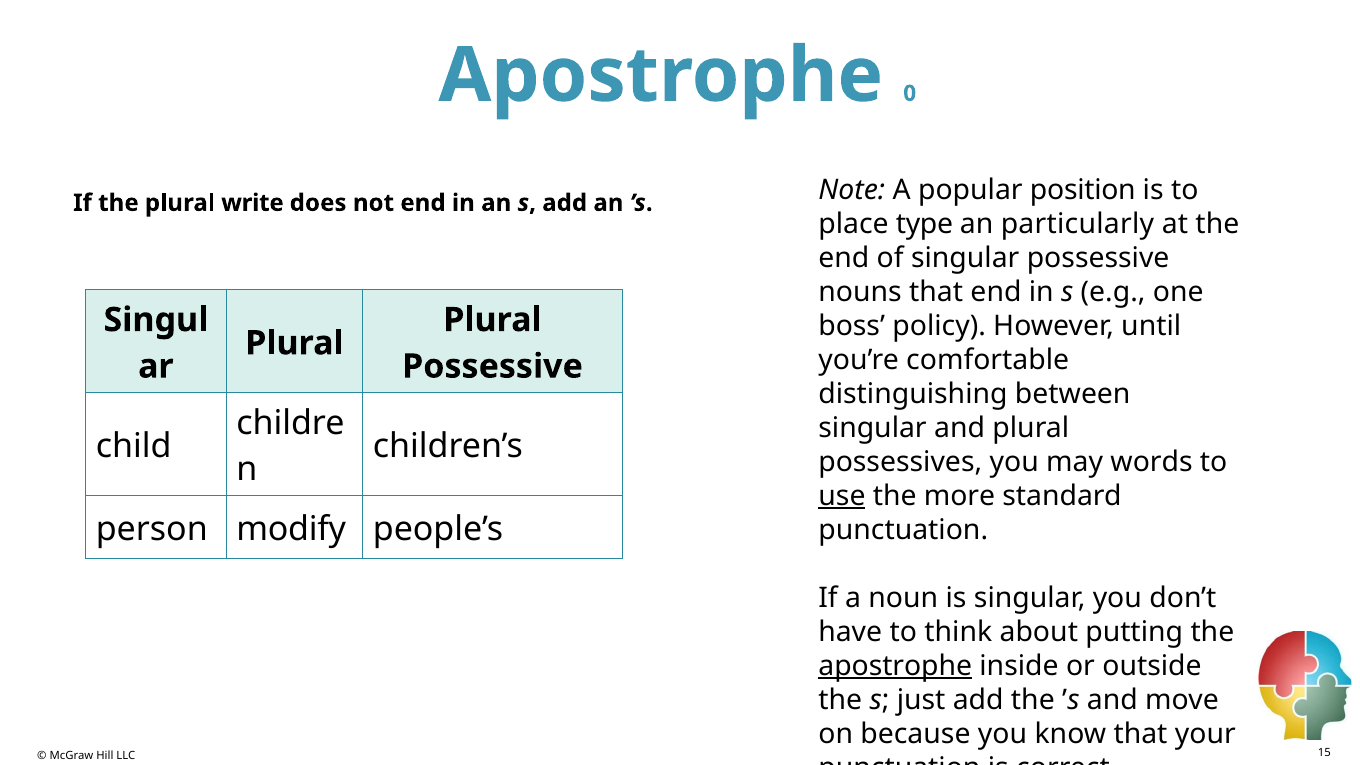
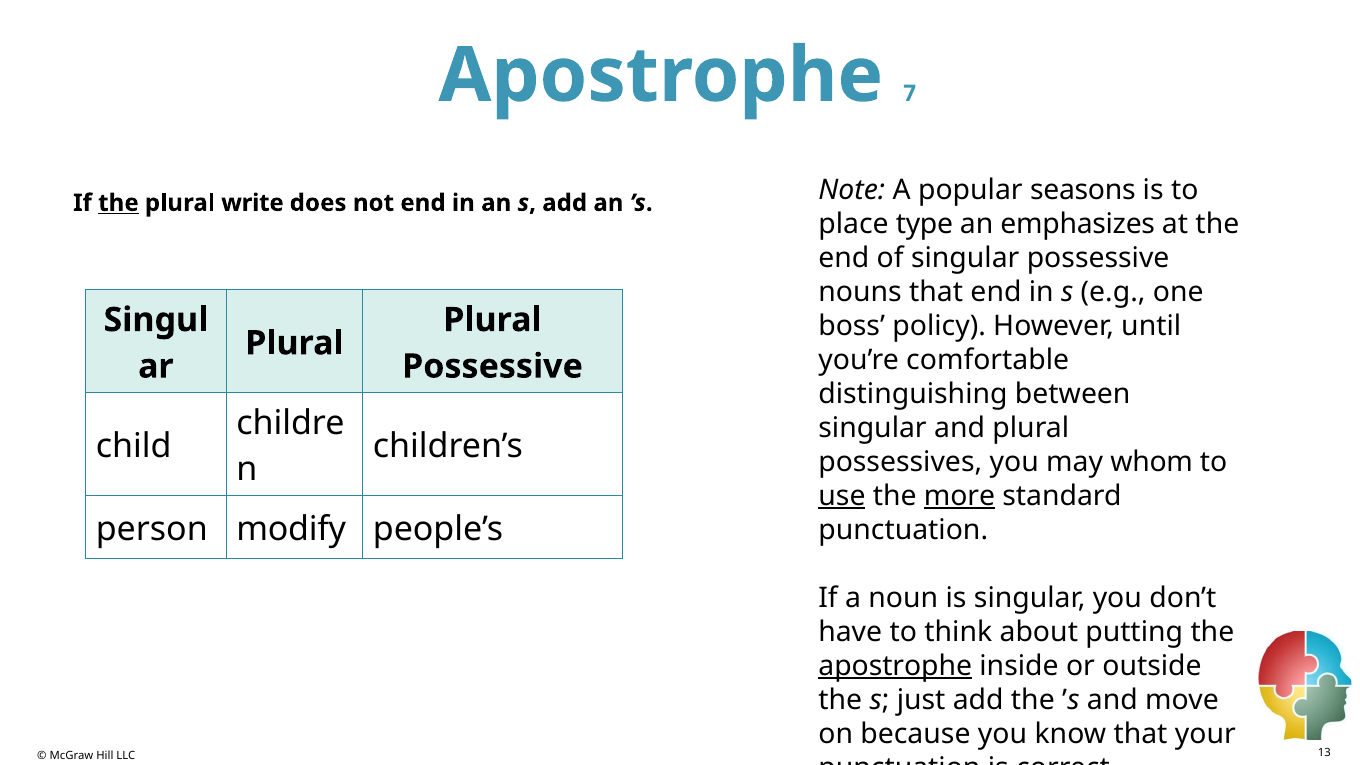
0: 0 -> 7 (910, 93)
position: position -> seasons (1083, 190)
the underline: none -> present (118, 203)
particularly: particularly -> emphasizes (1078, 224)
words: words -> whom (1152, 462)
more underline: none -> present (959, 496)
15: 15 -> 13 (1324, 753)
